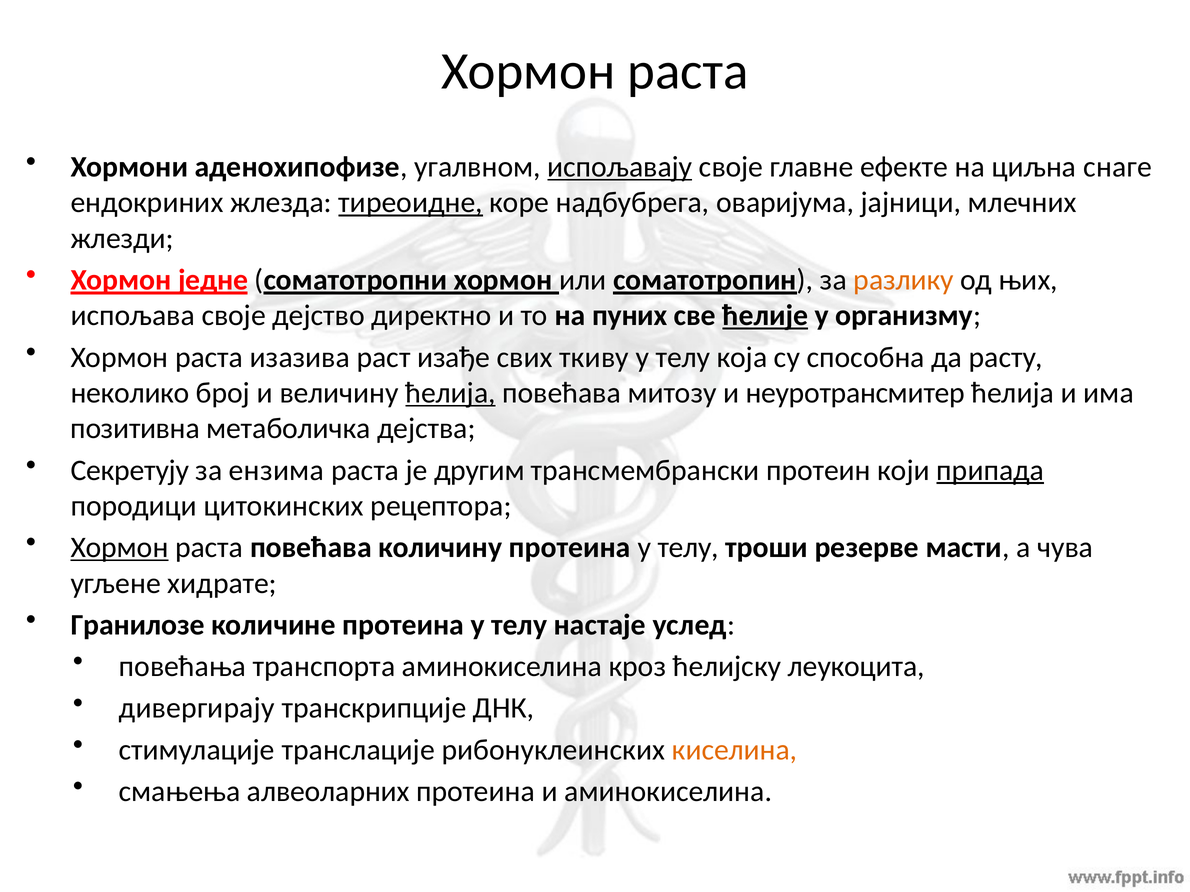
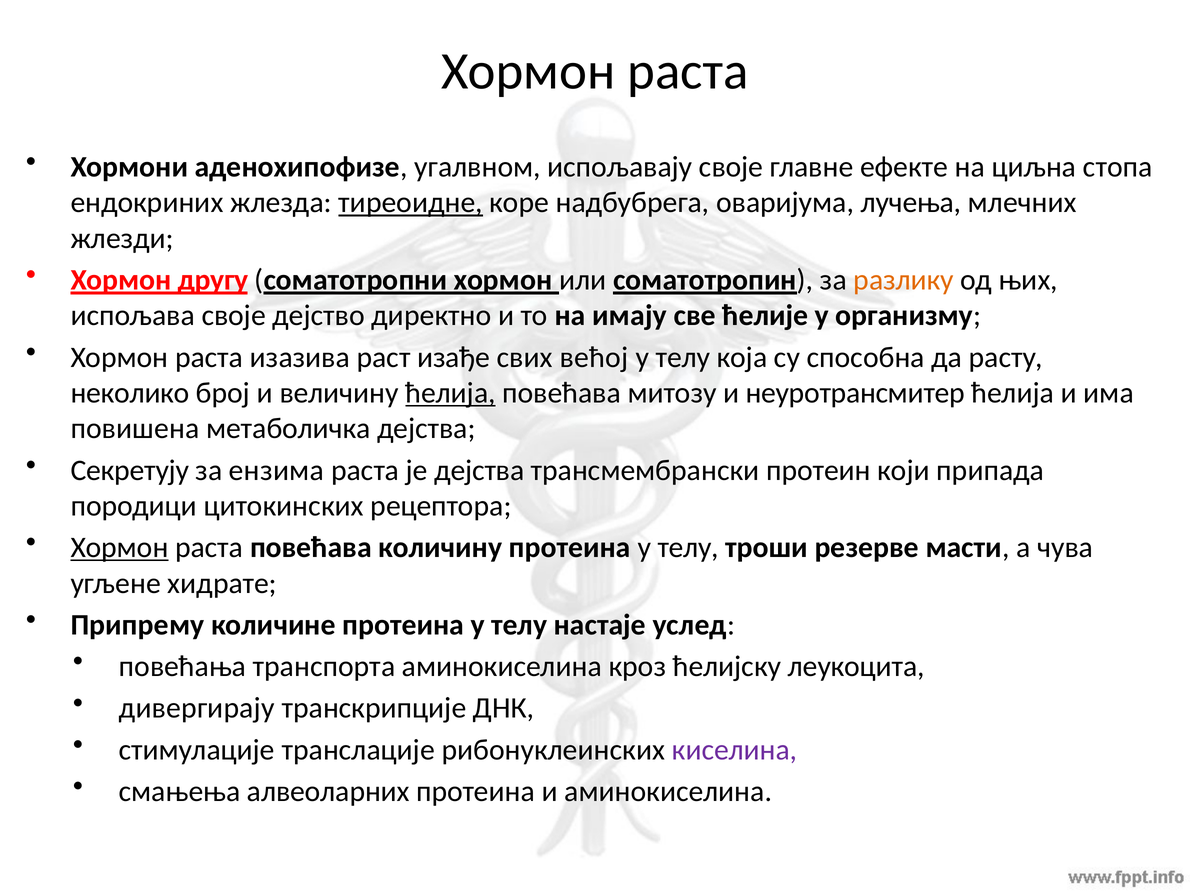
испољавају underline: present -> none (620, 167)
снаге: снаге -> стопа (1118, 167)
јајници: јајници -> лучења (911, 203)
једне: једне -> другу (213, 280)
пуних: пуних -> имају (630, 316)
ћелије underline: present -> none (765, 316)
ткиву: ткиву -> већој (594, 357)
позитивна: позитивна -> повишена (135, 429)
је другим: другим -> дејства (479, 470)
припада underline: present -> none (990, 470)
Гранилозе: Гранилозе -> Припрему (137, 625)
киселина colour: orange -> purple (735, 750)
